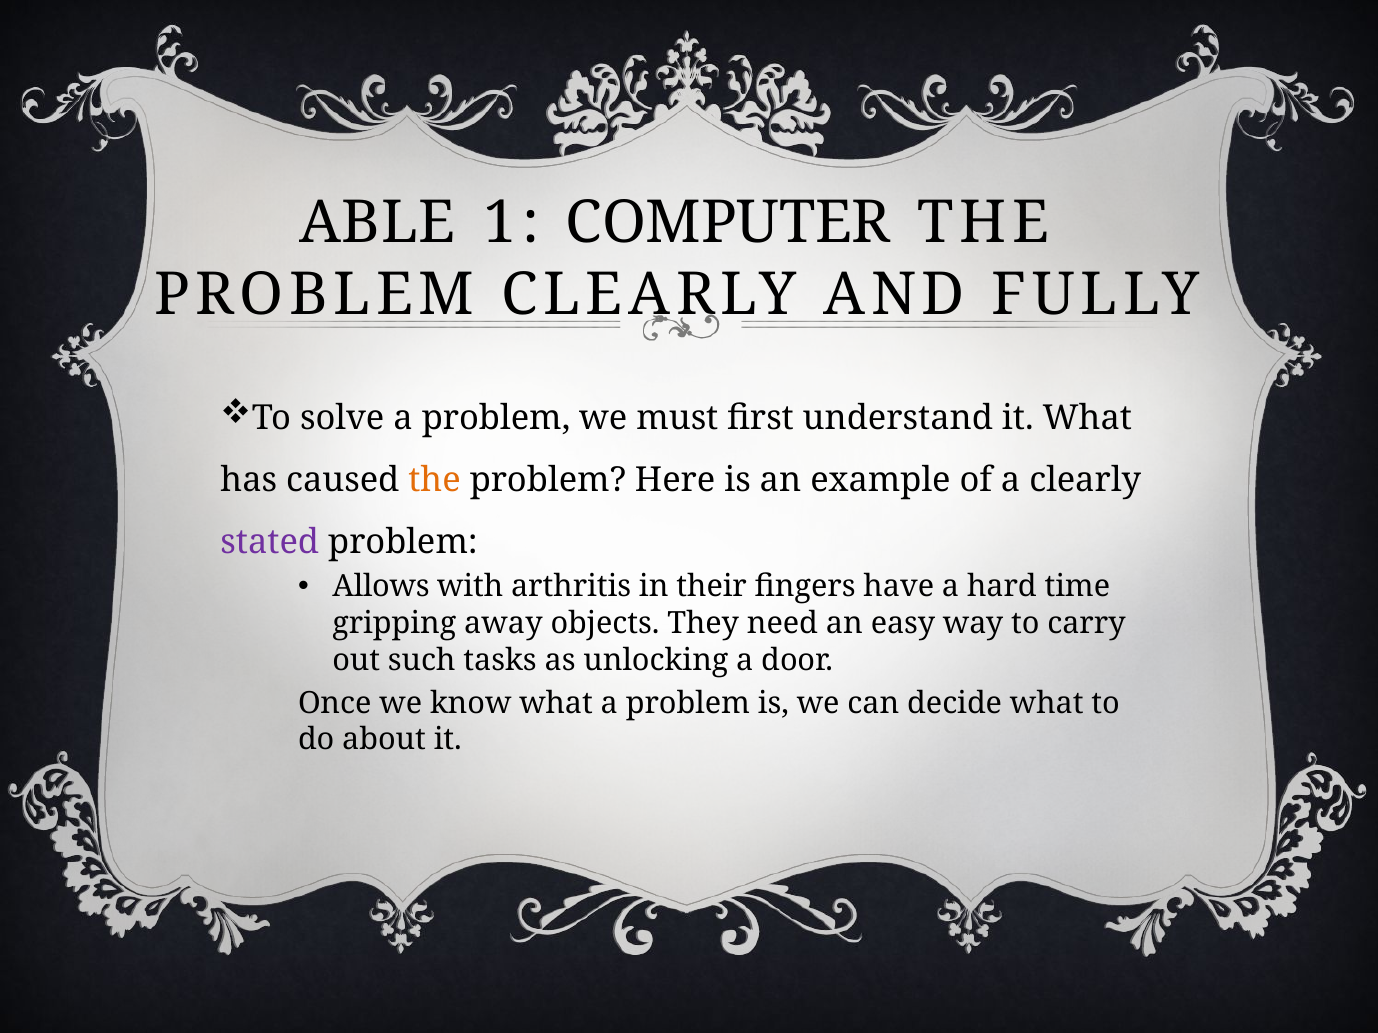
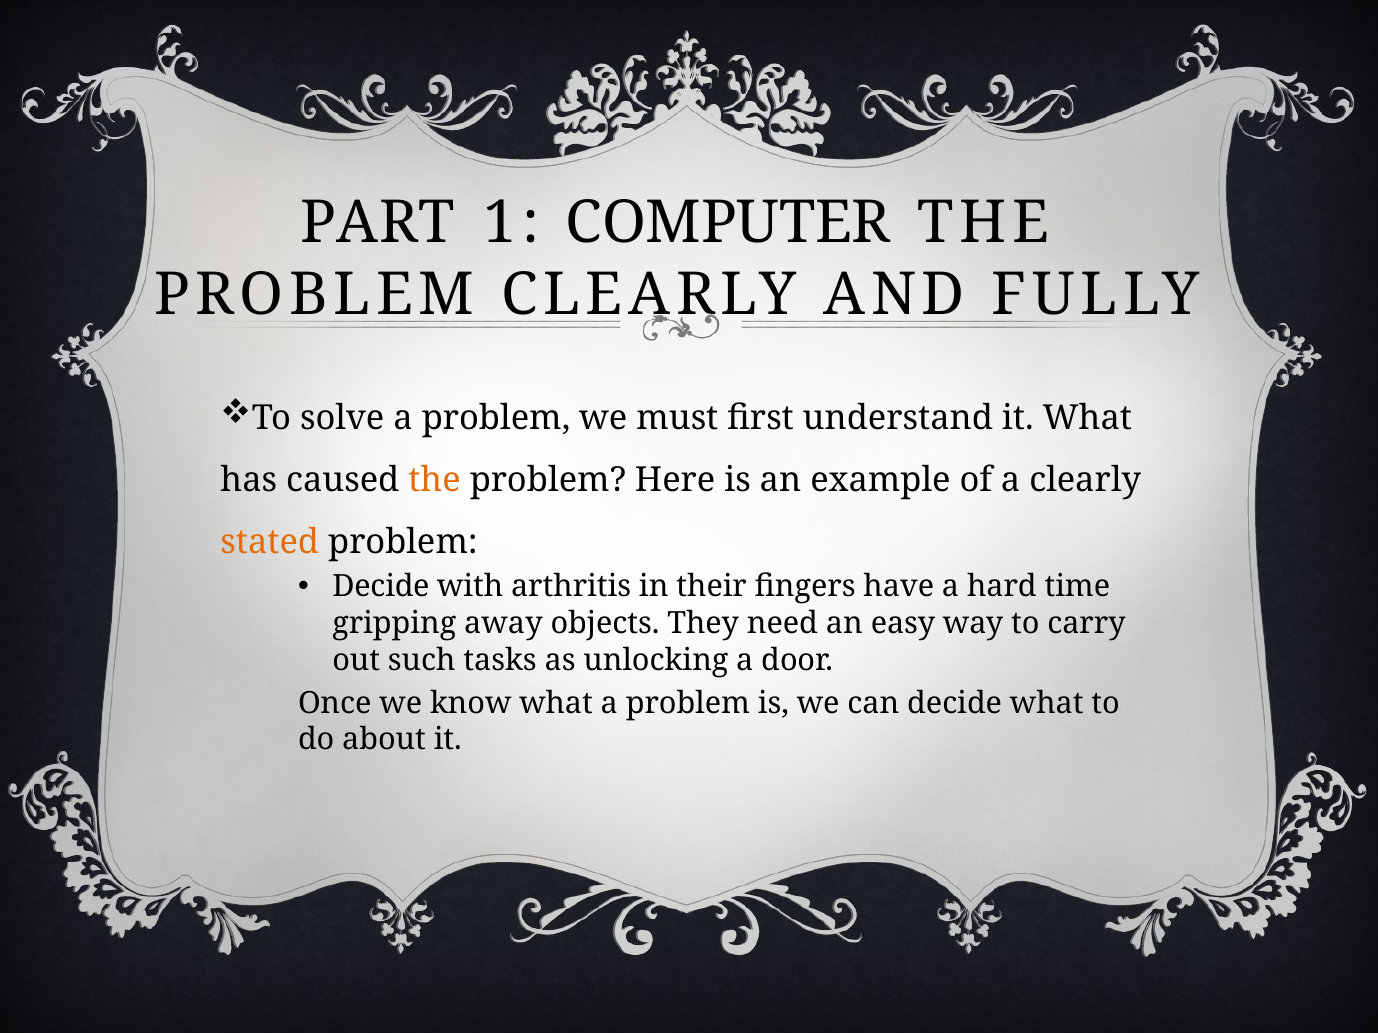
ABLE: ABLE -> PART (378, 223)
stated colour: purple -> orange (270, 542)
Allows: Allows -> Decide (381, 587)
